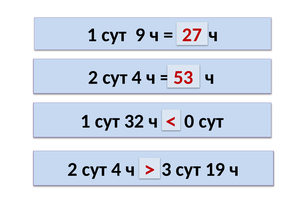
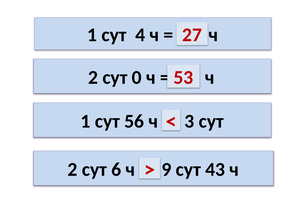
9: 9 -> 4 (140, 35)
4: 4 -> 0 (137, 78)
32: 32 -> 56 (134, 122)
0: 0 -> 3 (189, 122)
4: 4 -> 6 (116, 170)
3: 3 -> 9 (166, 170)
19: 19 -> 43 (215, 170)
